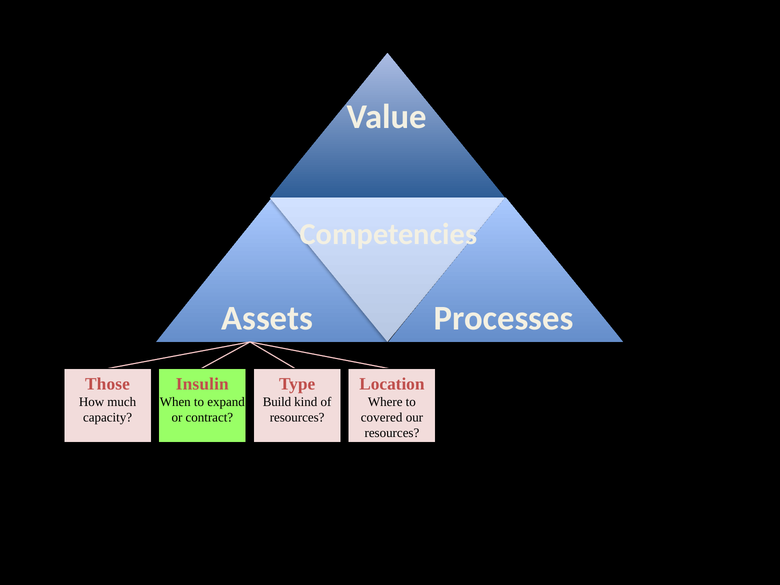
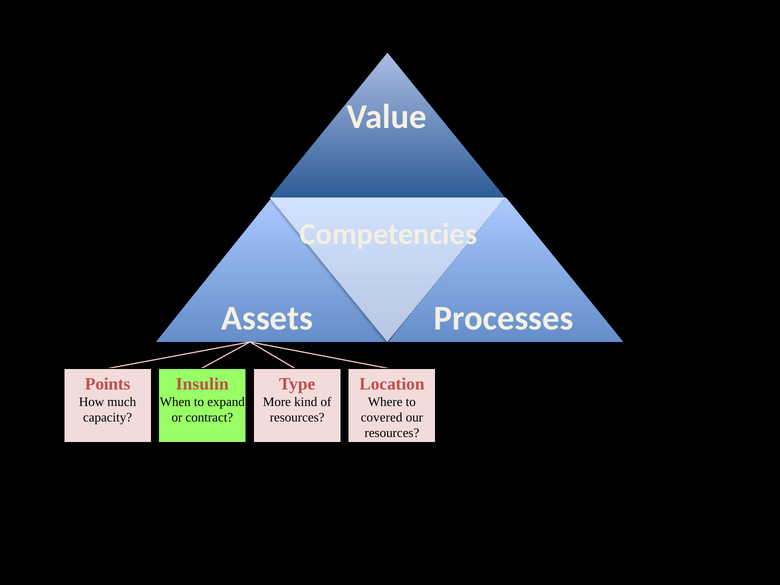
Those: Those -> Points (108, 384)
Build: Build -> More (277, 402)
